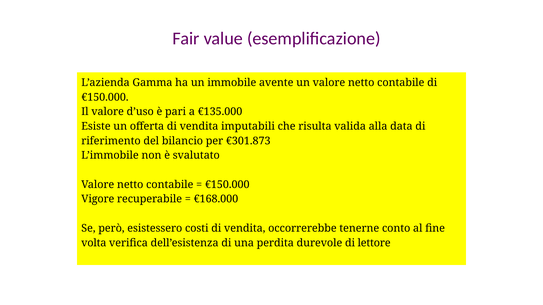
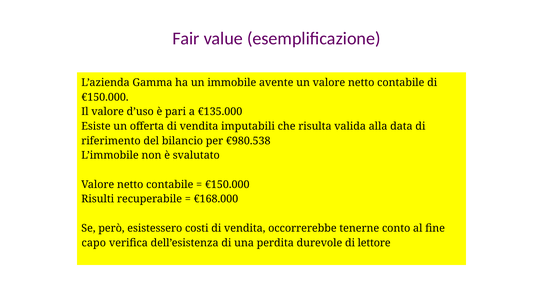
€301.873: €301.873 -> €980.538 (248, 141)
Vigore: Vigore -> Risulti (98, 199)
volta: volta -> capo (94, 243)
